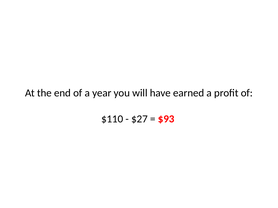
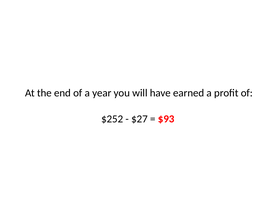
$110: $110 -> $252 (112, 119)
